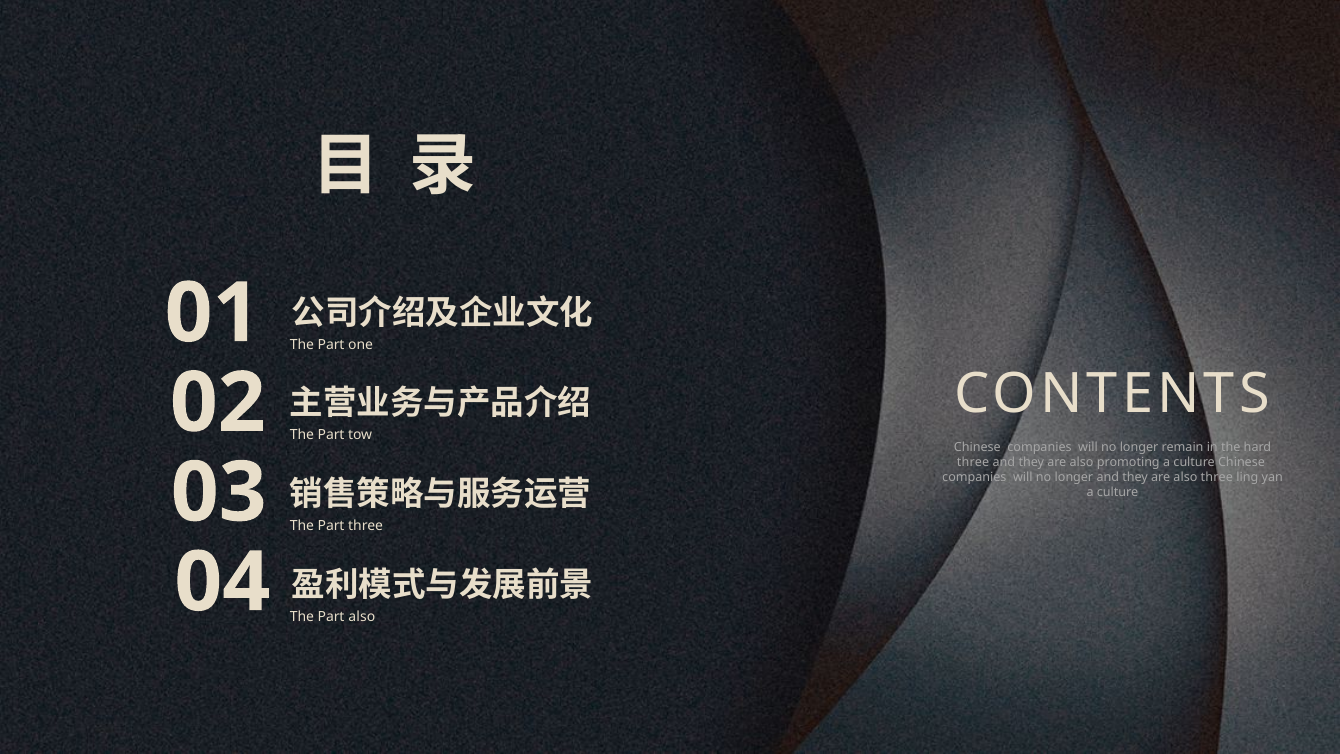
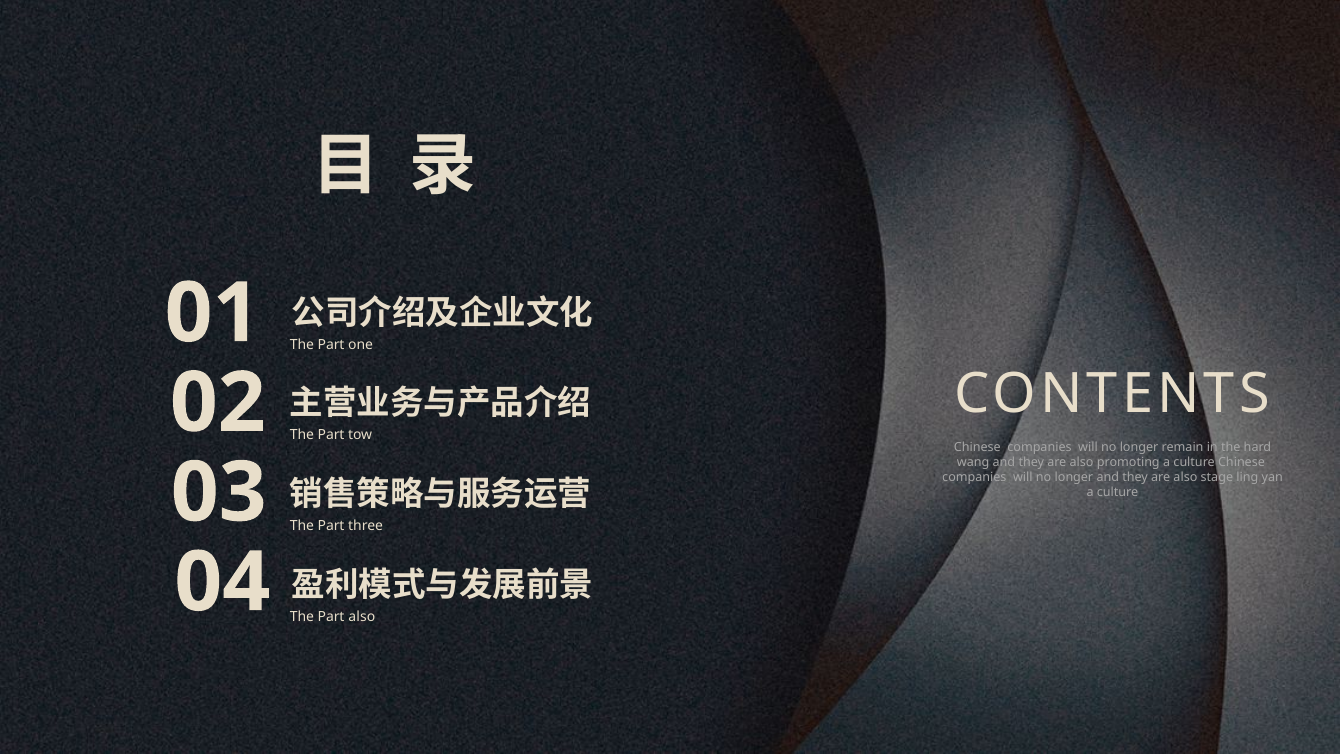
three: three -> wang (973, 462)
also three: three -> stage (1217, 477)
